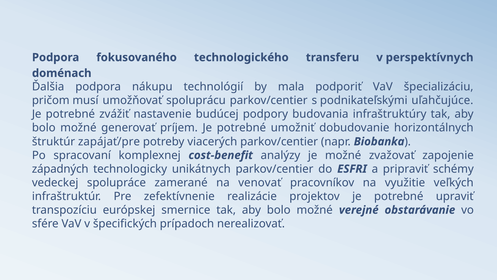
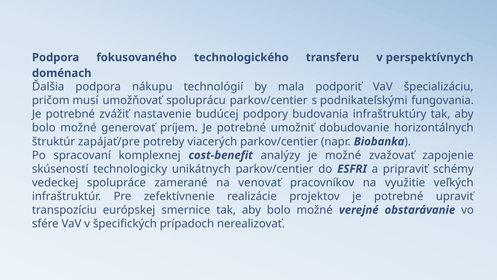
uľahčujúce: uľahčujúce -> fungovania (443, 100)
západných: západných -> skúseností (60, 169)
